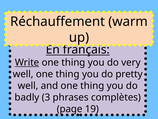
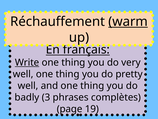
warm underline: none -> present (128, 21)
